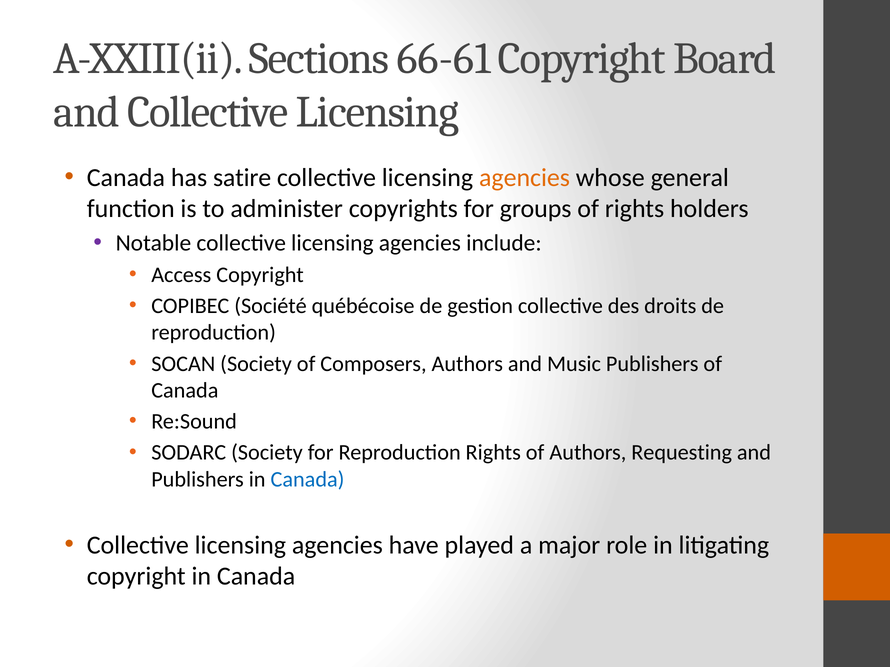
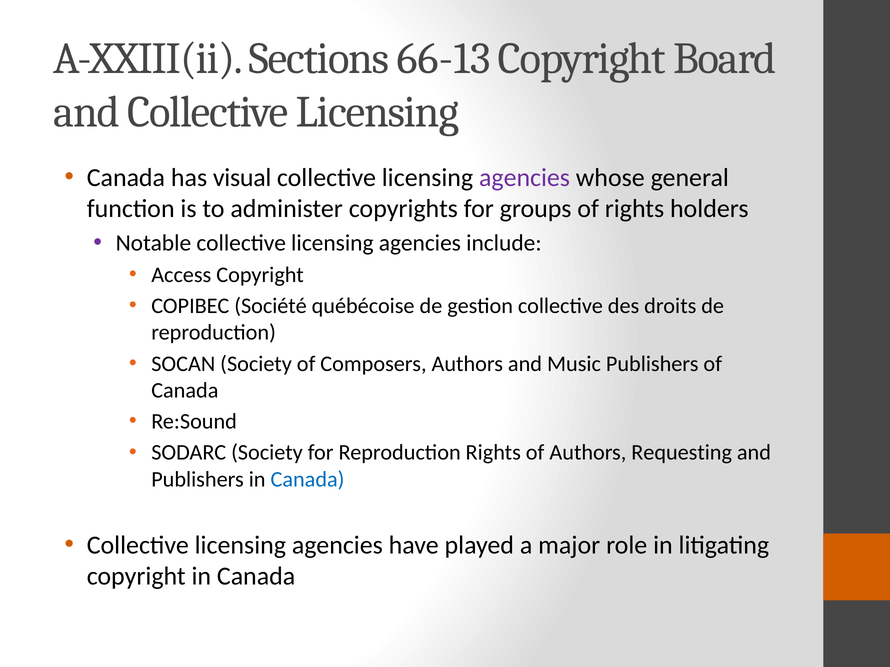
66-61: 66-61 -> 66-13 (444, 59)
satire: satire -> visual (242, 178)
agencies colour: orange -> purple (525, 178)
